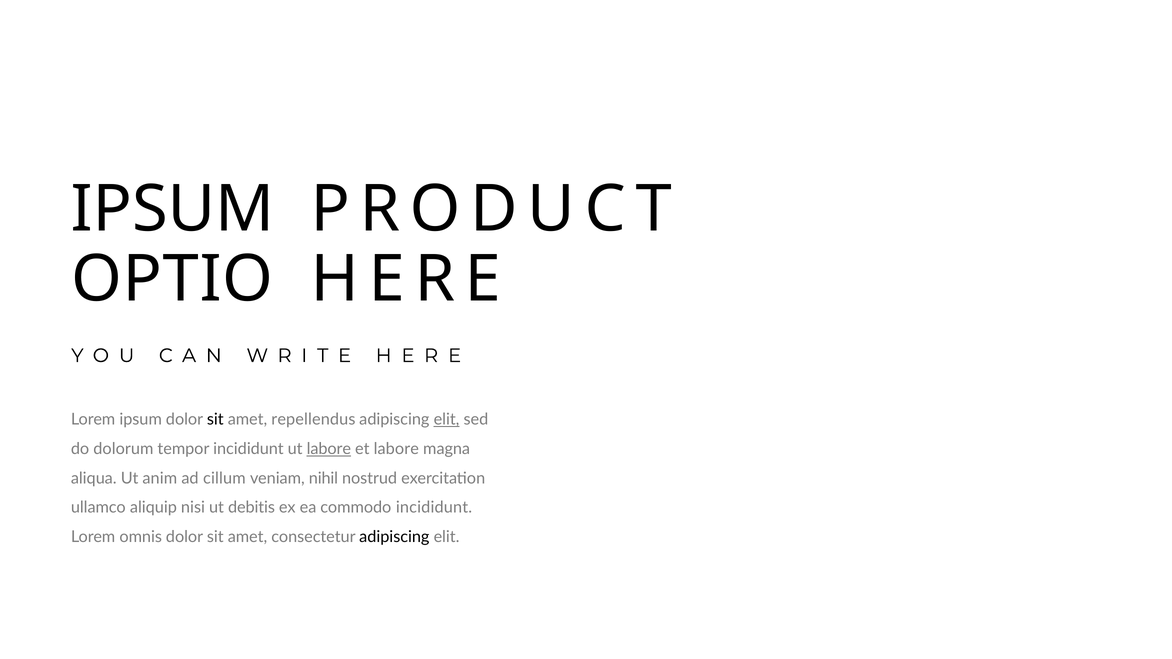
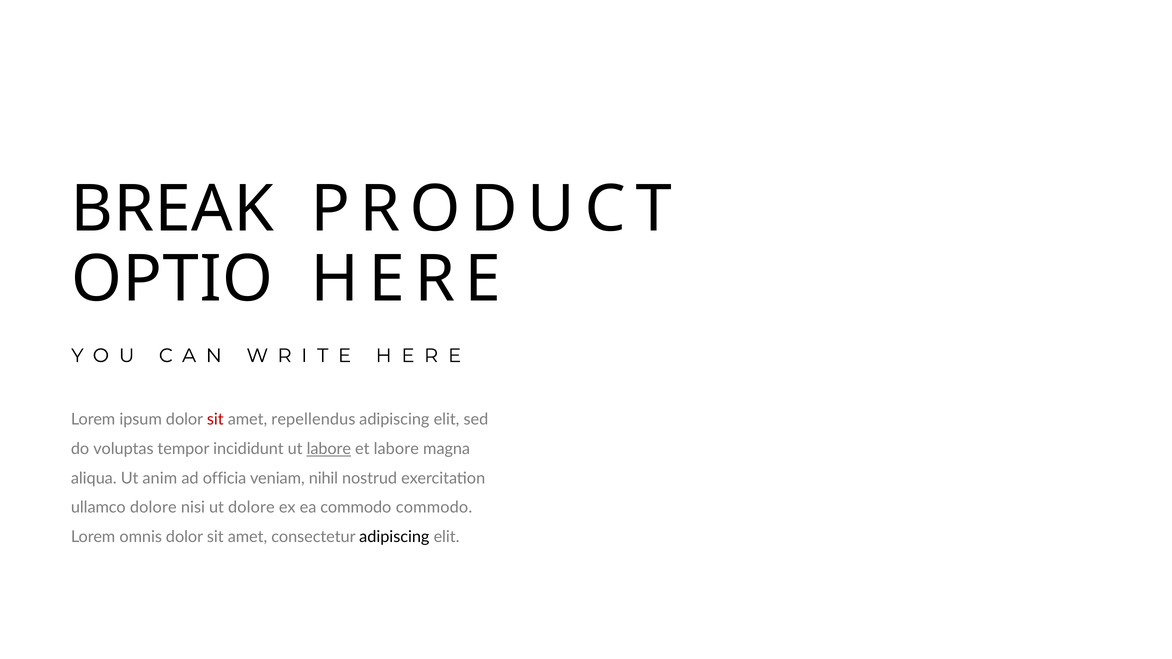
IPSUM: IPSUM -> BREAK (172, 209)
sit colour: black -> red (215, 420)
elit underline: present -> none (447, 420)
dolorum: dolorum -> voluptas (123, 449)
cillum: cillum -> officia (225, 478)
ullamco aliquip: aliquip -> dolore (153, 508)
ut debitis: debitis -> dolore (251, 508)
commodo incididunt: incididunt -> commodo (434, 508)
